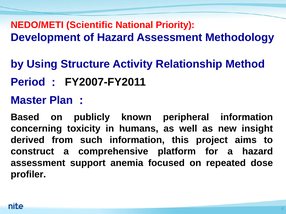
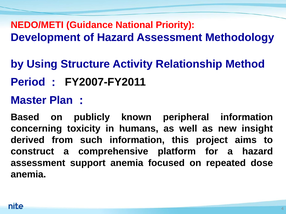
Scientific: Scientific -> Guidance (90, 25)
profiler: profiler -> anemia (28, 175)
